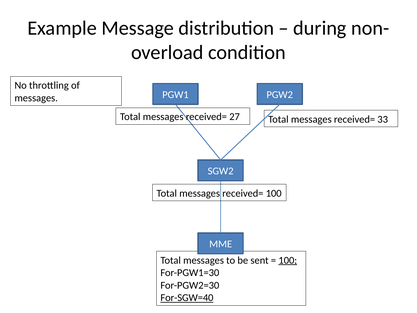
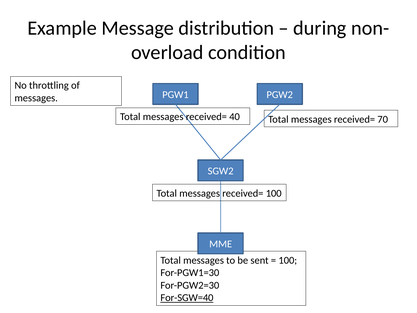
27: 27 -> 40 (235, 117)
33: 33 -> 70 (383, 119)
100 underline: present -> none (288, 260)
